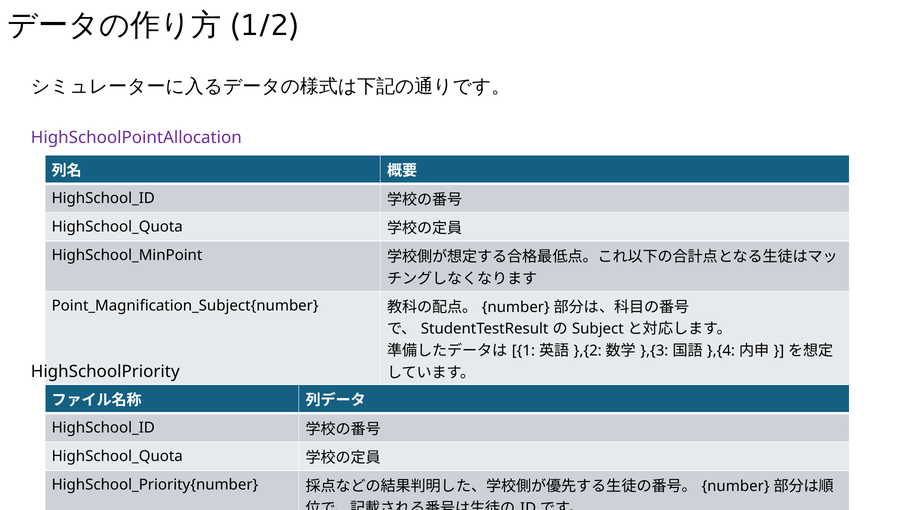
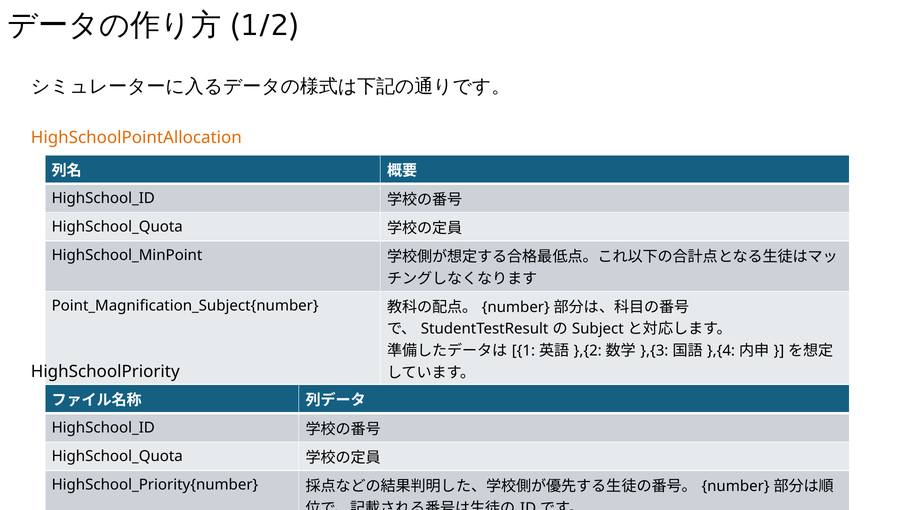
HighSchoolPointAllocation colour: purple -> orange (136, 137)
